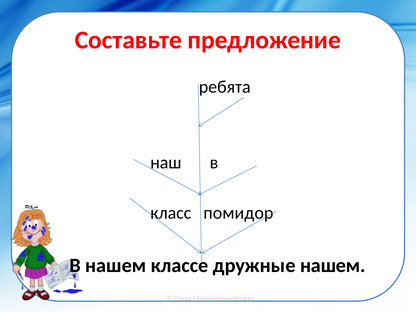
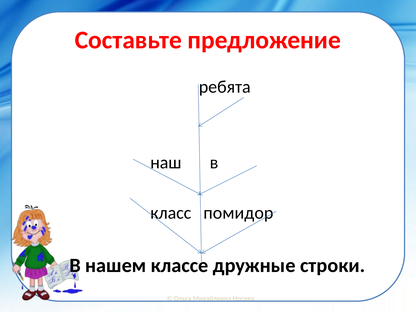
дружные нашем: нашем -> строки (333, 265)
